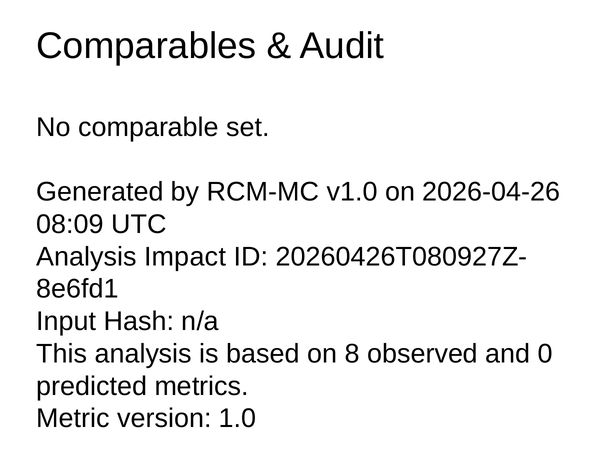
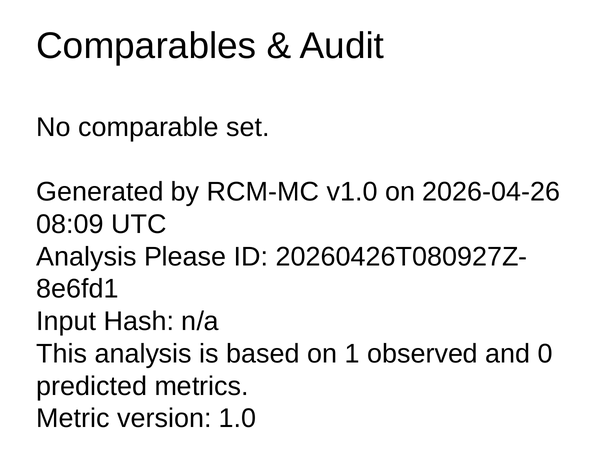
Impact: Impact -> Please (185, 256)
8: 8 -> 1 (352, 353)
